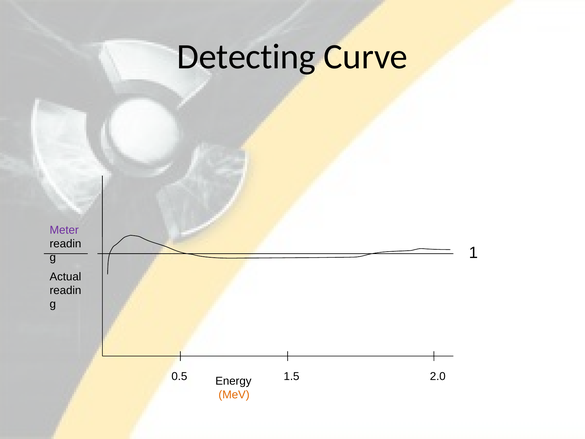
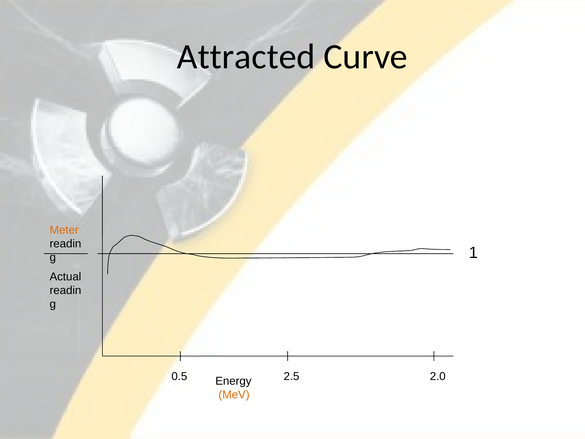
Detecting: Detecting -> Attracted (246, 57)
Meter colour: purple -> orange (64, 230)
1.5: 1.5 -> 2.5 (292, 376)
